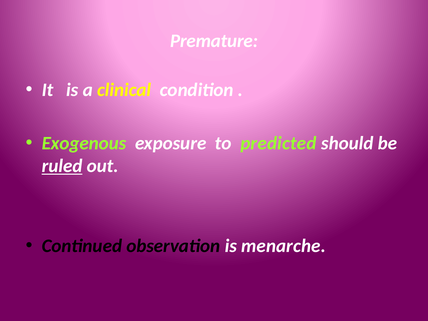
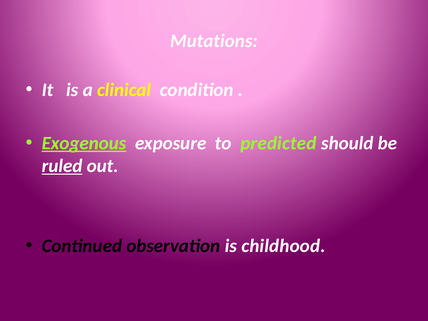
Premature: Premature -> Mutations (214, 41)
Exogenous underline: none -> present (84, 143)
menarche: menarche -> childhood (283, 246)
